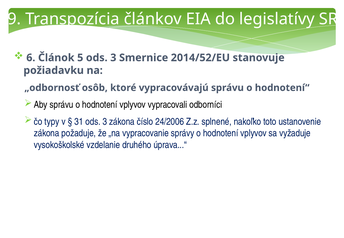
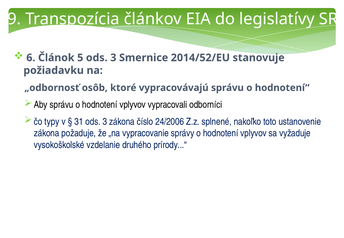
úprava...“: úprava...“ -> prírody...“ (170, 145)
